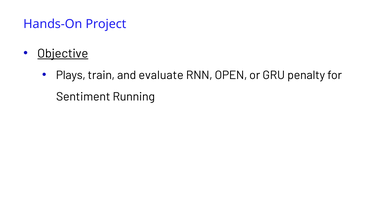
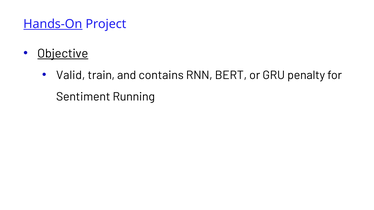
Hands-On underline: none -> present (53, 24)
Plays: Plays -> Valid (71, 75)
evaluate: evaluate -> contains (161, 75)
OPEN: OPEN -> BERT (231, 75)
